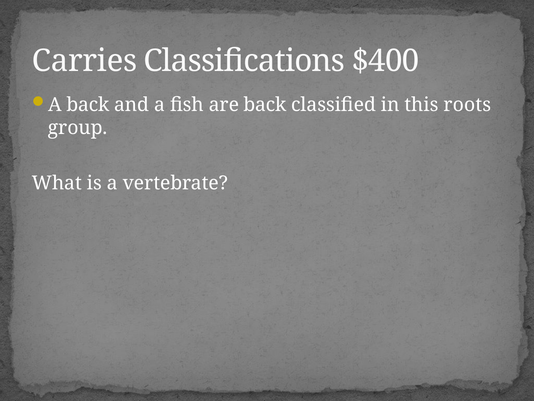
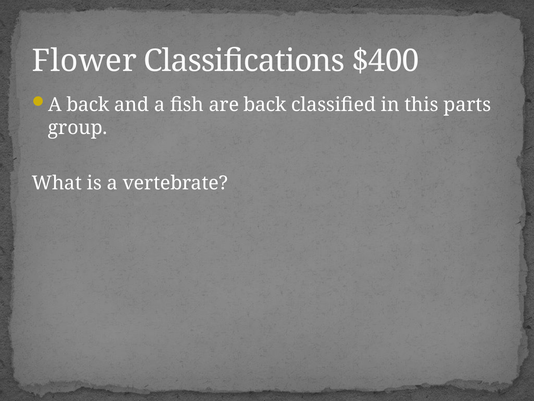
Carries: Carries -> Flower (84, 61)
roots: roots -> parts (467, 105)
